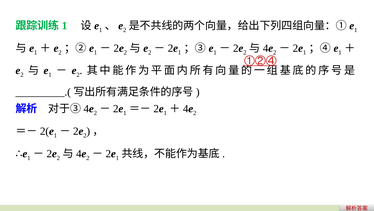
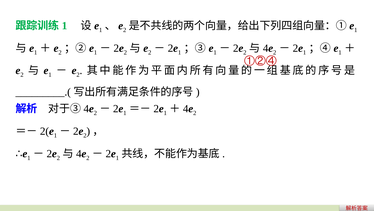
①②④ underline: present -> none (260, 61)
